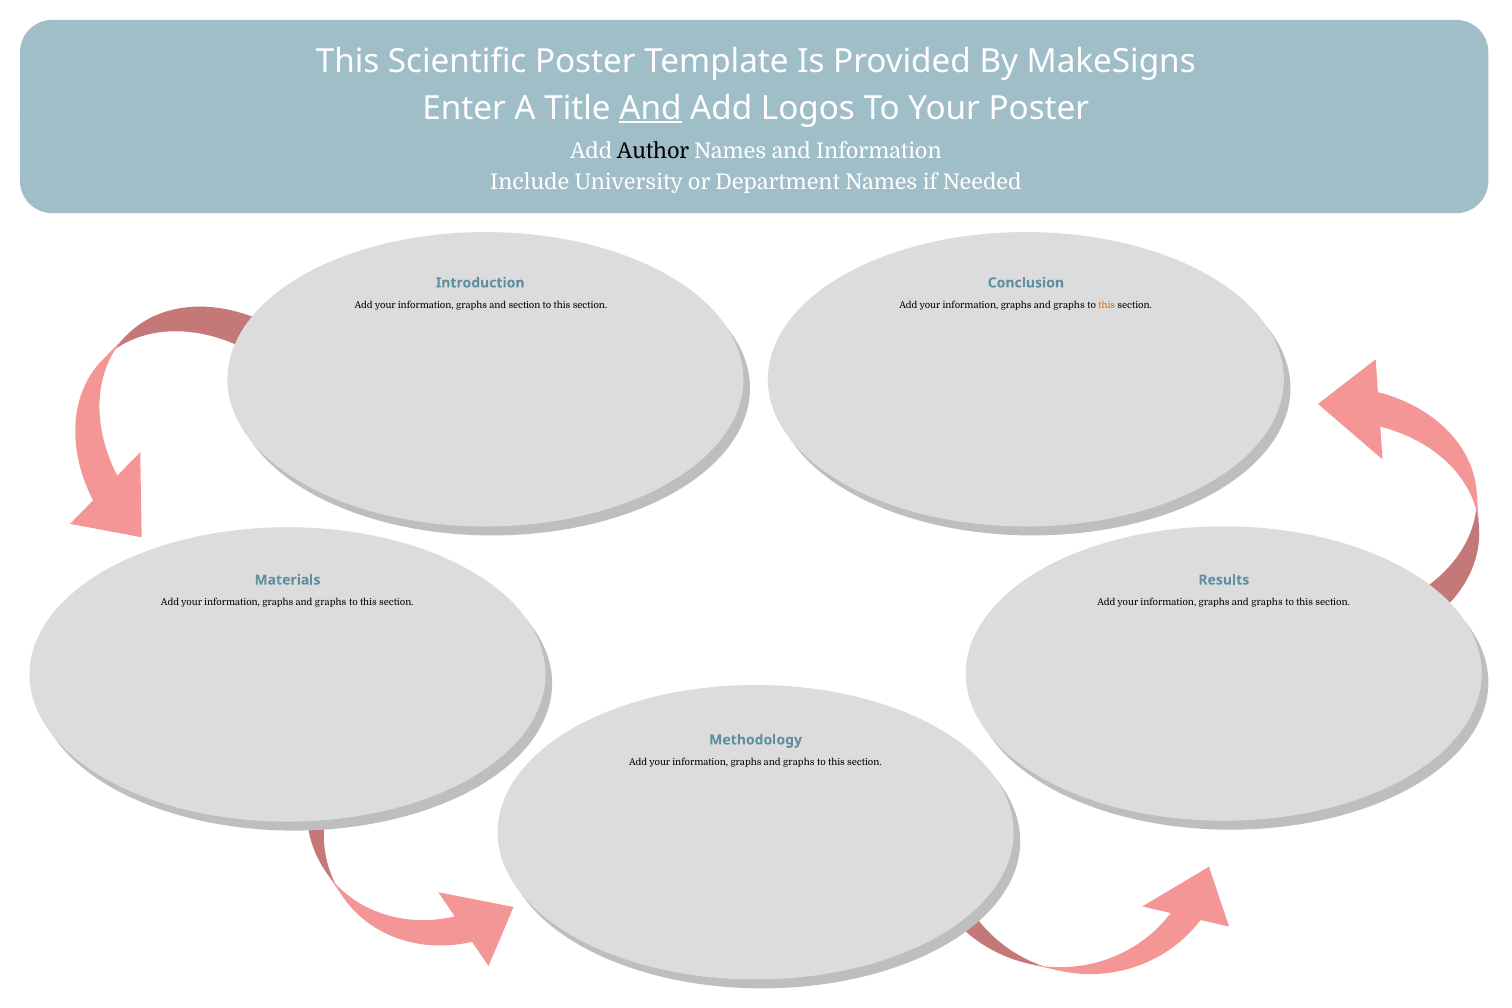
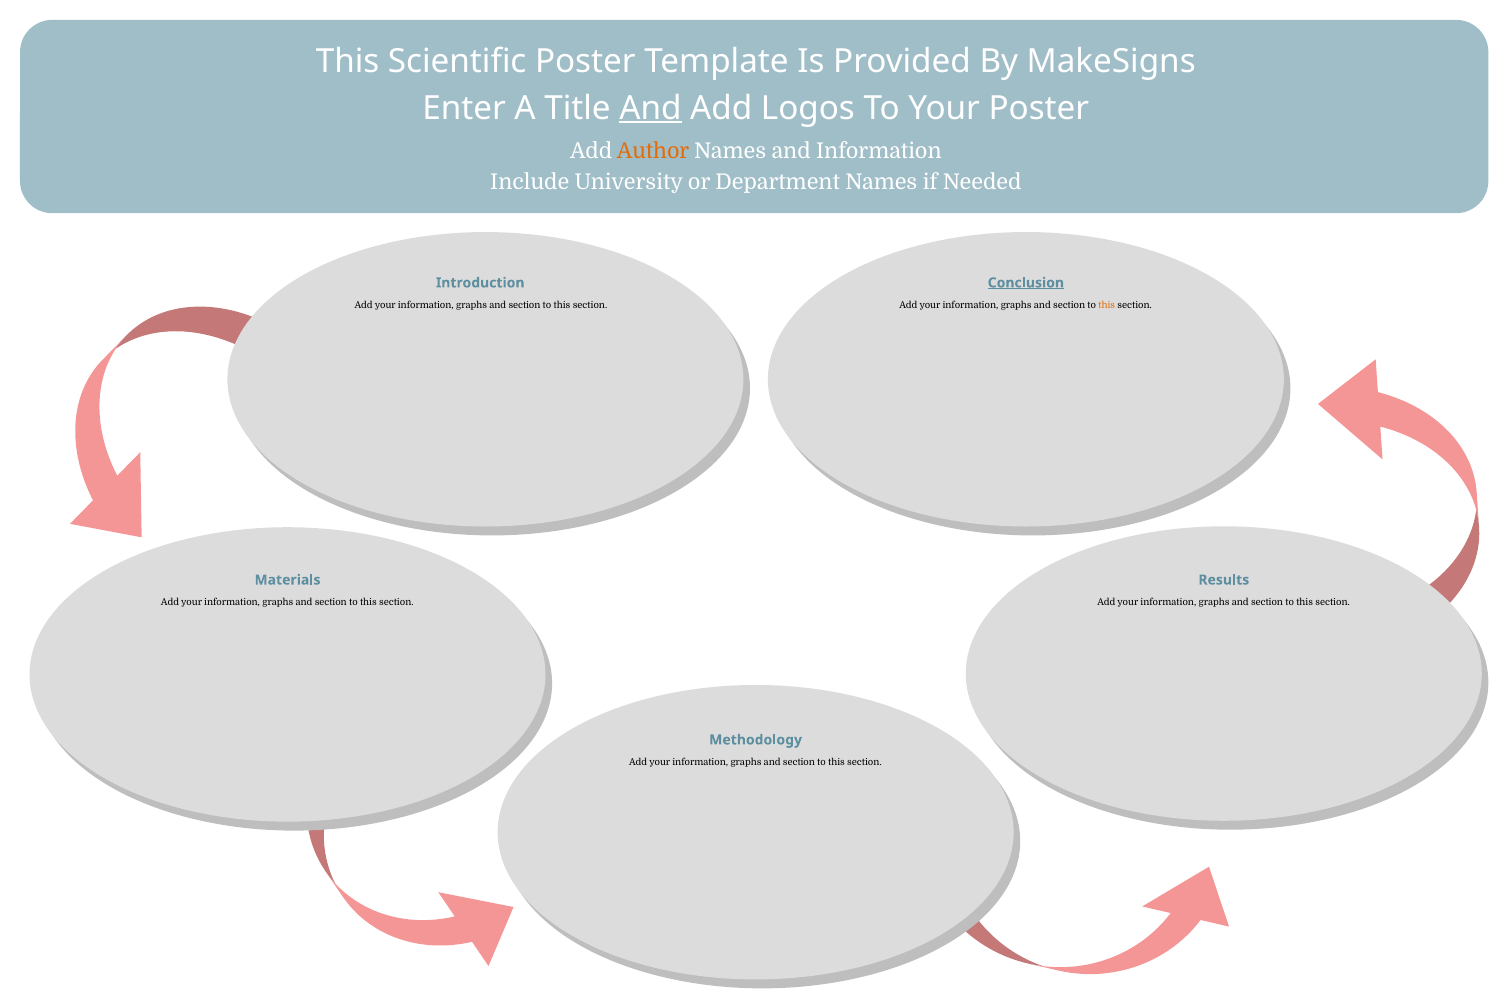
Author colour: black -> orange (653, 152)
Conclusion underline: none -> present (1026, 283)
graphs: graphs -> section (1069, 306)
graphs: graphs -> section (331, 603)
graphs: graphs -> section (1267, 603)
graphs: graphs -> section (799, 763)
